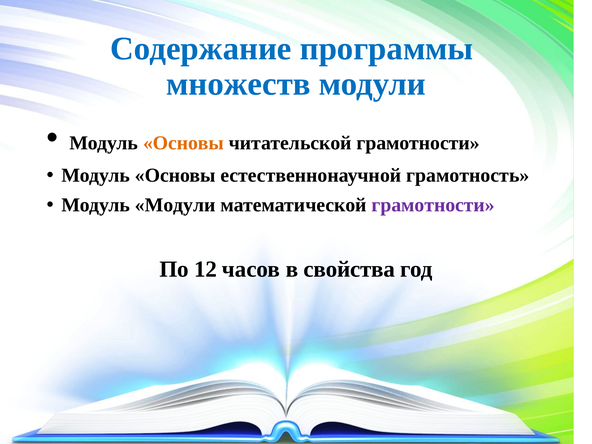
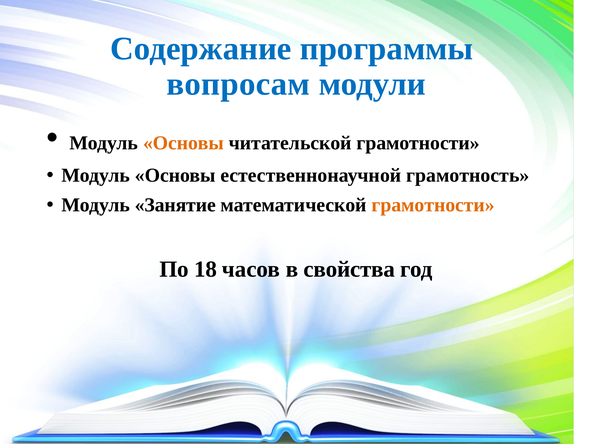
множеств: множеств -> вопросам (238, 84)
Модуль Модули: Модули -> Занятие (175, 205)
грамотности colour: purple -> orange (433, 205)
12: 12 -> 18 (205, 269)
